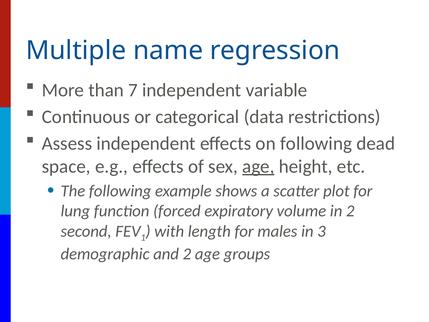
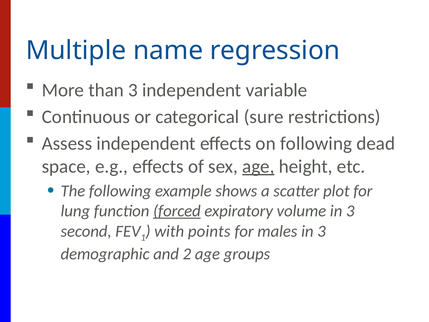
than 7: 7 -> 3 (133, 90)
data: data -> sure (264, 117)
forced underline: none -> present (177, 211)
volume in 2: 2 -> 3 (350, 211)
length: length -> points (209, 231)
